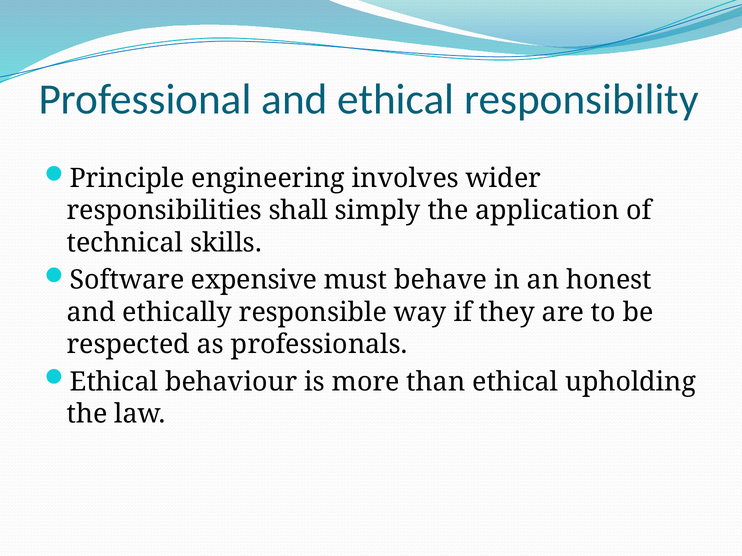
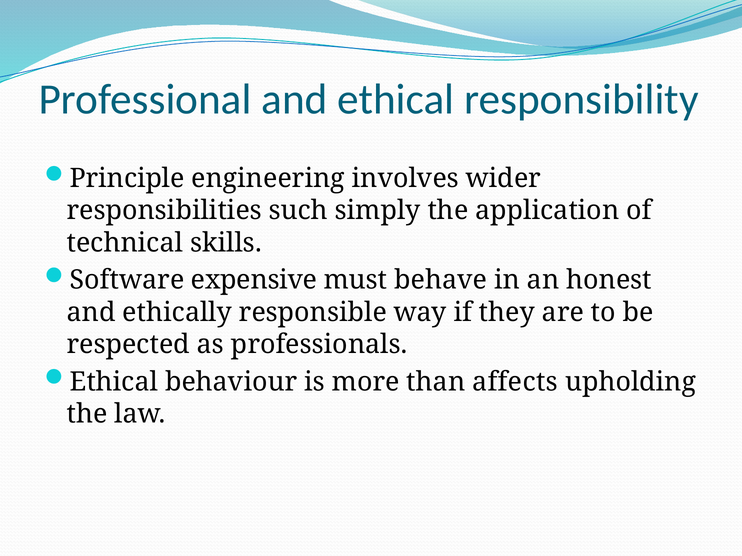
shall: shall -> such (298, 211)
than ethical: ethical -> affects (515, 382)
